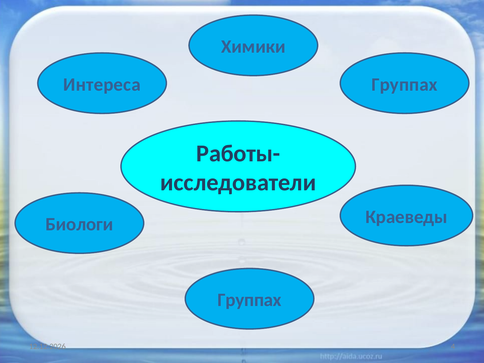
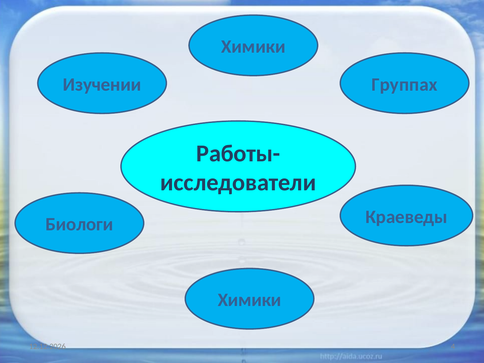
Интереса: Интереса -> Изучении (102, 84)
Группах: Группах -> Химики (250, 300)
